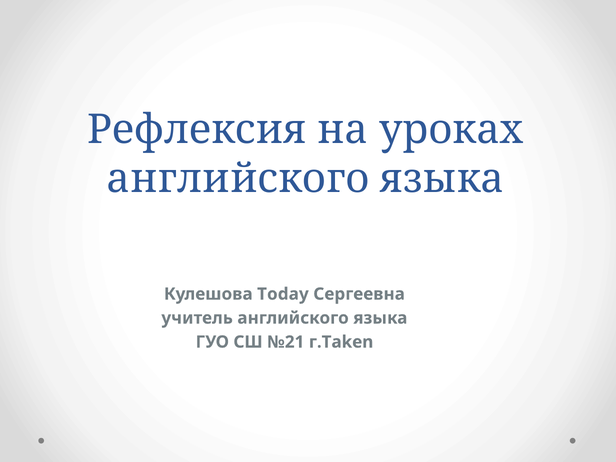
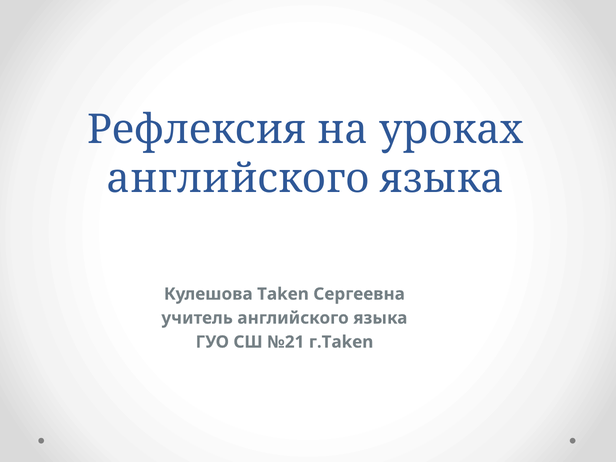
Today: Today -> Taken (283, 294)
